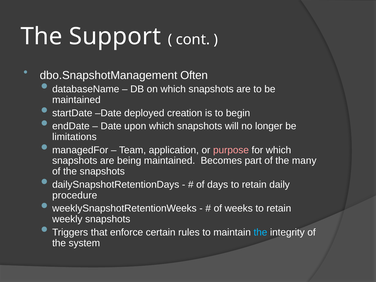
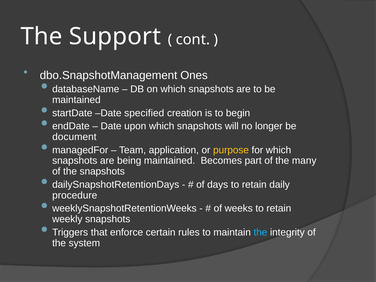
Often: Often -> Ones (194, 75)
deployed: deployed -> specified (144, 113)
limitations: limitations -> document (74, 137)
purpose colour: pink -> yellow (231, 150)
